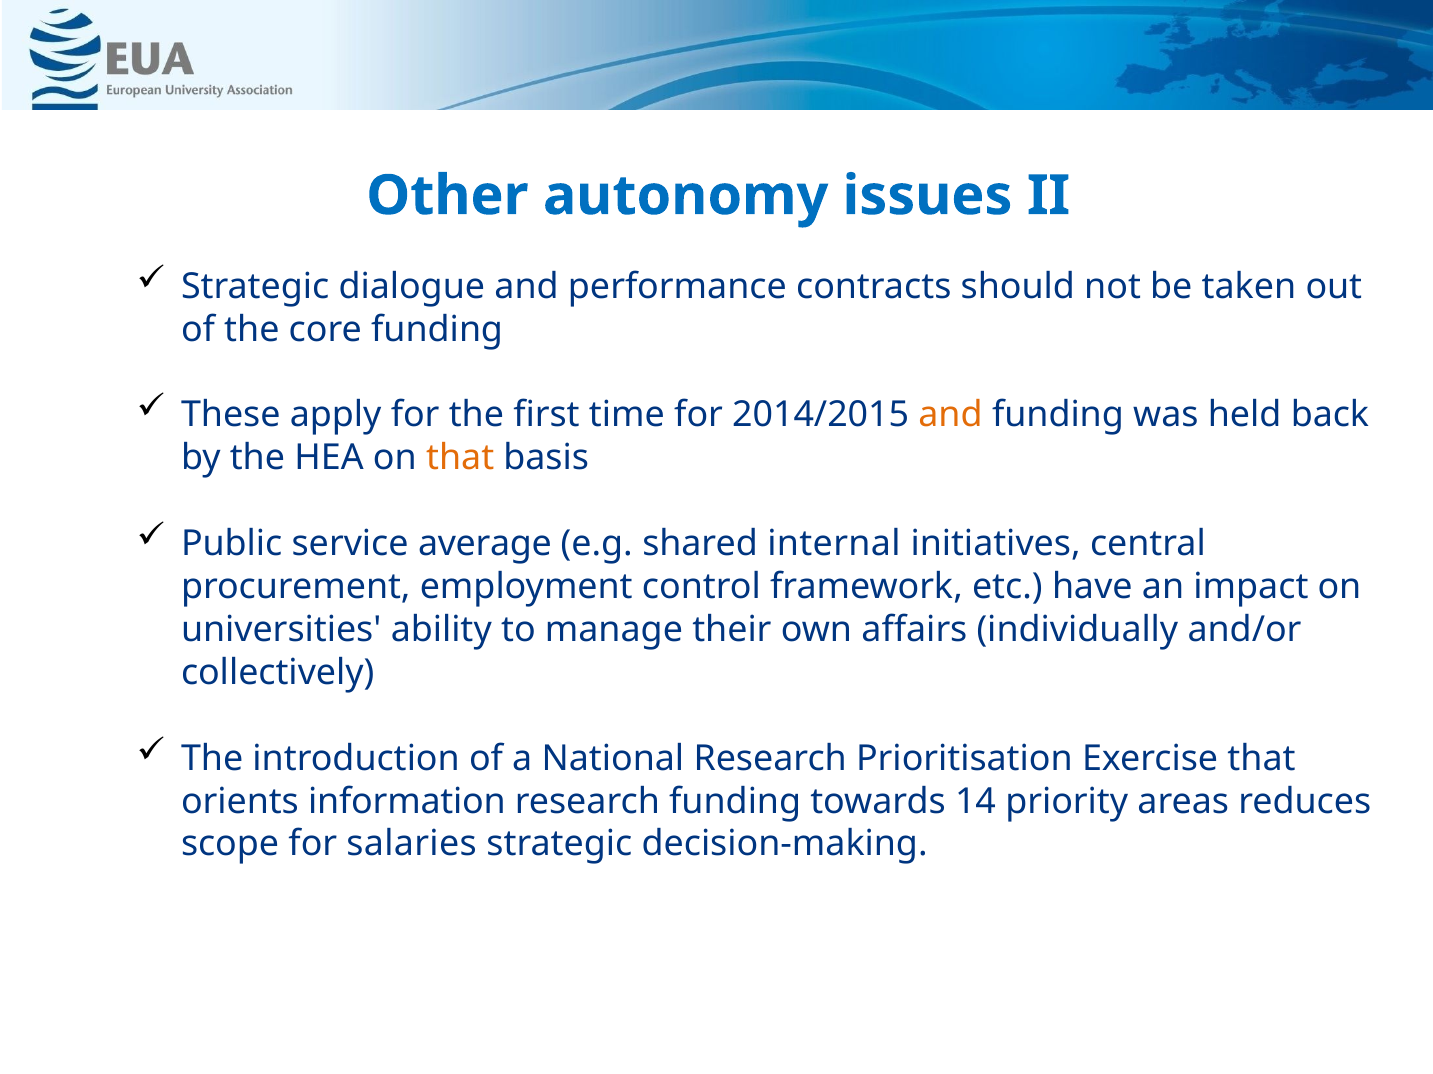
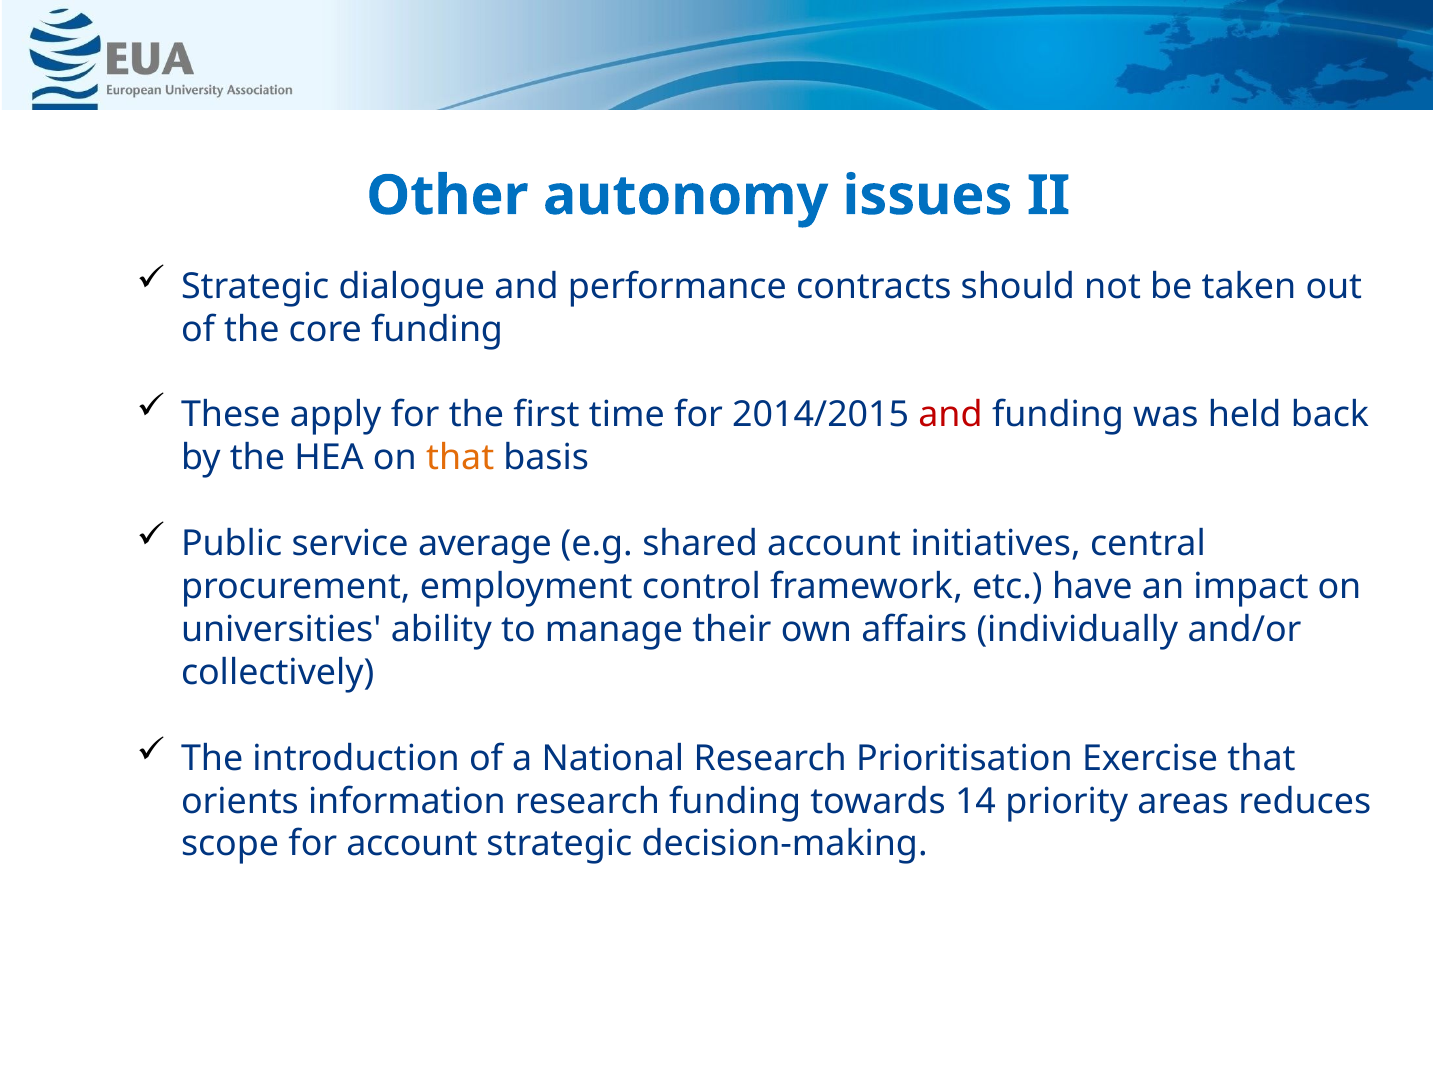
and colour: orange -> red (950, 415)
shared internal: internal -> account (834, 544)
for salaries: salaries -> account (412, 845)
